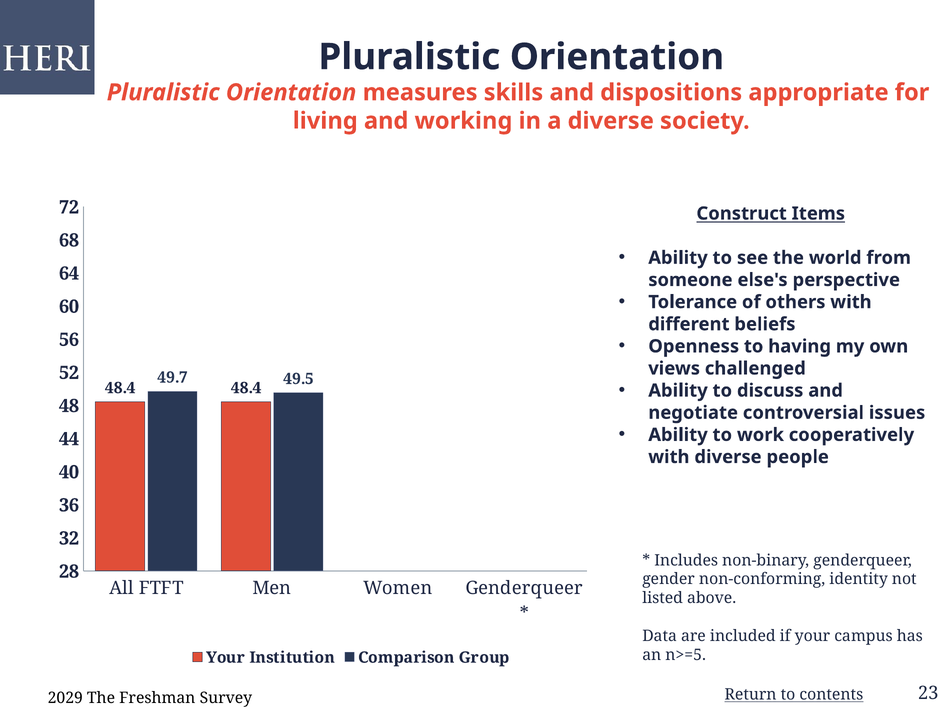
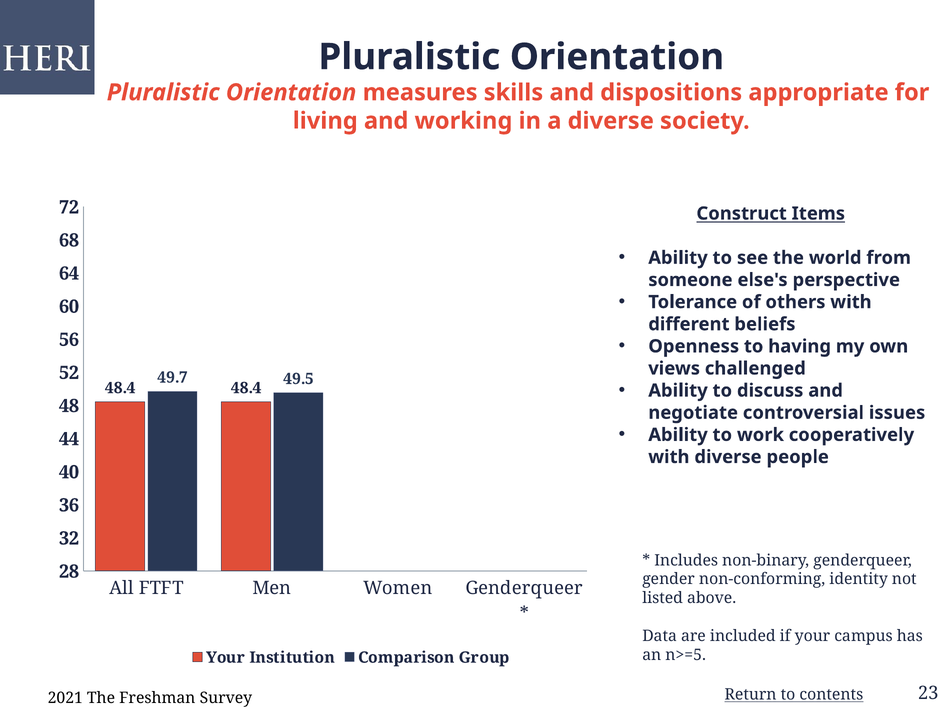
2029: 2029 -> 2021 (65, 698)
